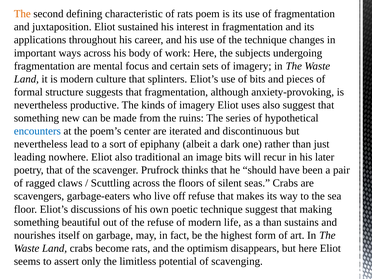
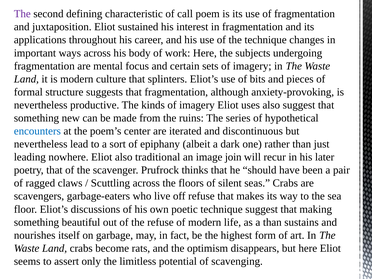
The colour: orange -> purple (22, 14)
of rats: rats -> call (185, 14)
image bits: bits -> join (233, 157)
